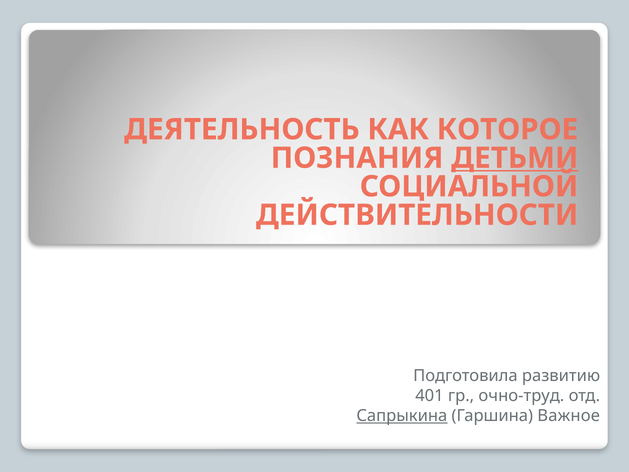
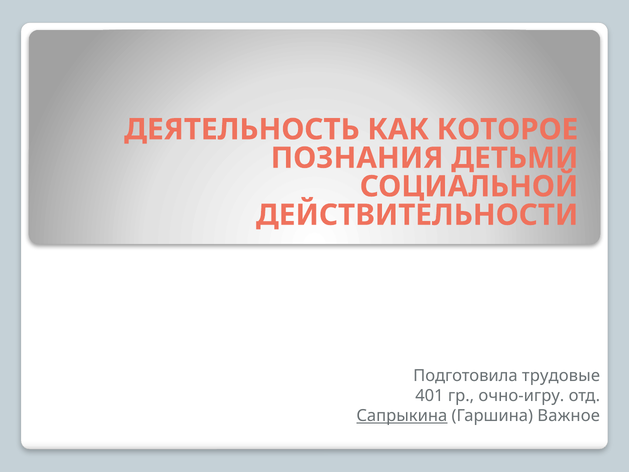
ДЕТЬМИ underline: present -> none (515, 158)
развитию: развитию -> трудовые (561, 376)
очно-труд: очно-труд -> очно-игру (521, 396)
